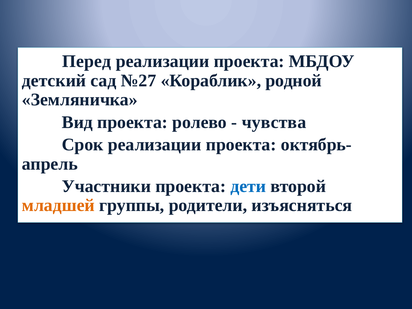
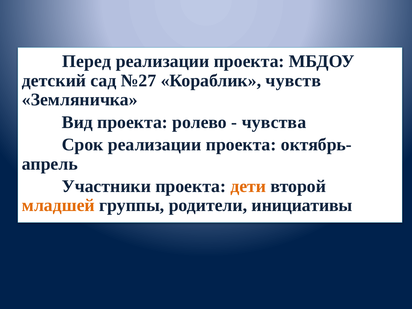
родной: родной -> чувств (293, 81)
дети colour: blue -> orange (248, 186)
изъясняться: изъясняться -> инициативы (302, 205)
